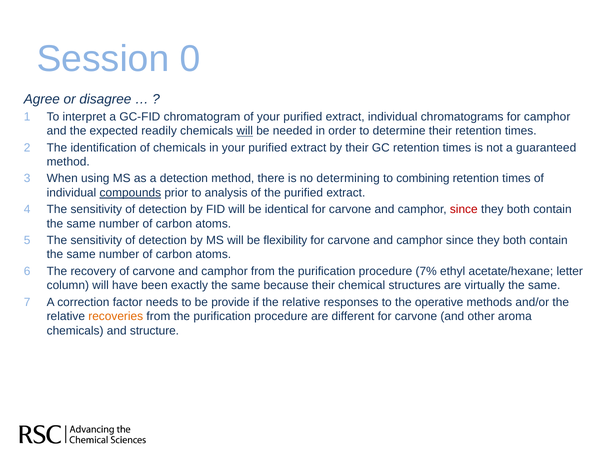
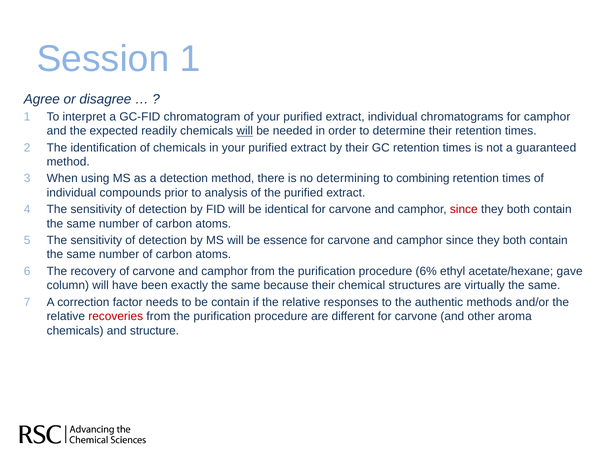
Session 0: 0 -> 1 (190, 59)
compounds underline: present -> none (130, 193)
flexibility: flexibility -> essence (285, 240)
7%: 7% -> 6% (426, 271)
letter: letter -> gave (570, 271)
be provide: provide -> contain (230, 302)
operative: operative -> authentic (439, 302)
recoveries colour: orange -> red (116, 317)
